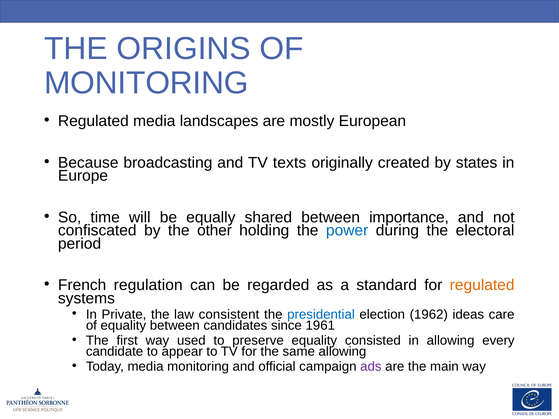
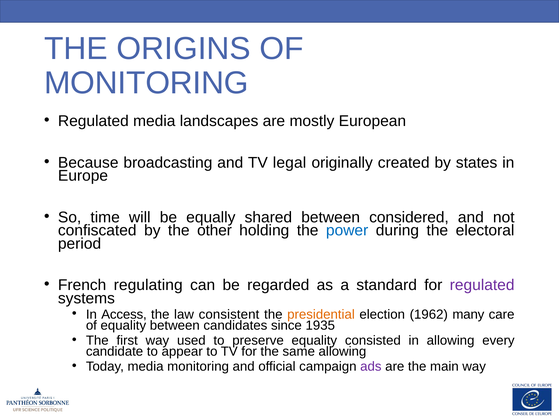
texts: texts -> legal (290, 163)
importance: importance -> considered (409, 218)
regulation: regulation -> regulating (148, 285)
regulated colour: orange -> purple (482, 285)
Private: Private -> Access (124, 315)
presidential colour: blue -> orange (321, 315)
ideas: ideas -> many (468, 315)
1961: 1961 -> 1935 (320, 326)
